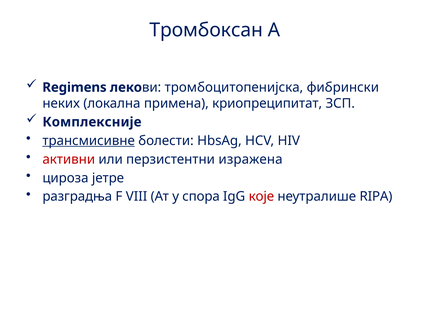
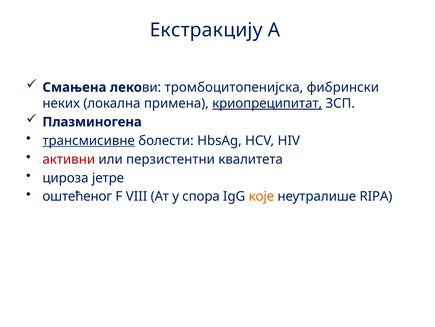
Тромбоксан: Тромбоксан -> Екстракцију (206, 30)
Regimens: Regimens -> Смањена (74, 87)
криопреципитат underline: none -> present (267, 103)
Комплексније: Комплексније -> Плазминогена (92, 122)
изражена: изражена -> квалитета (251, 159)
разградња: разградња -> оштећеног (77, 196)
које colour: red -> orange (261, 196)
